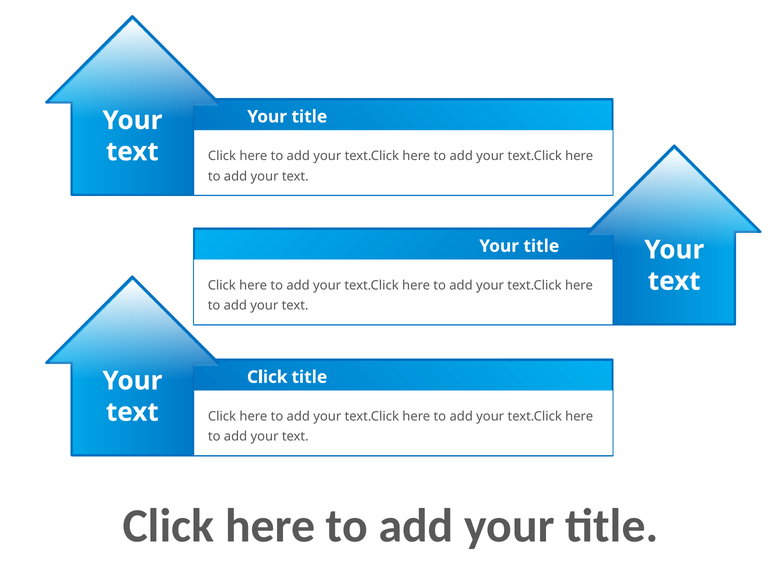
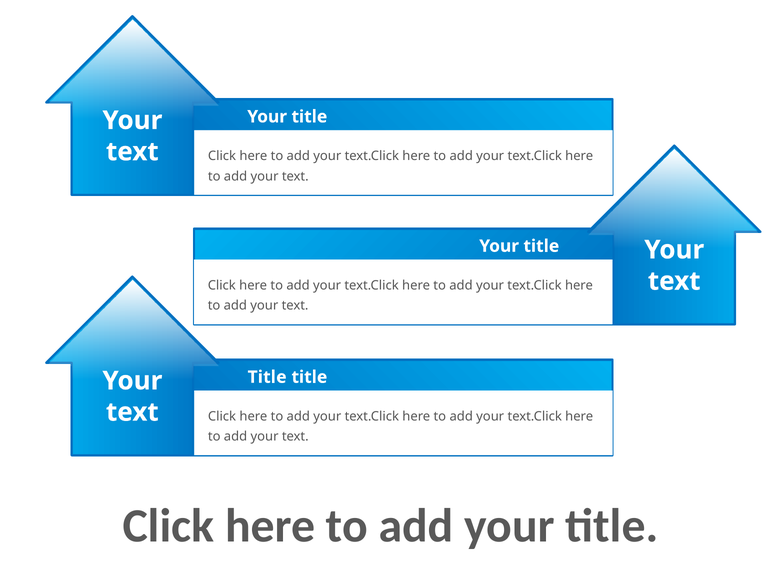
Click: Click -> Title (267, 377)
